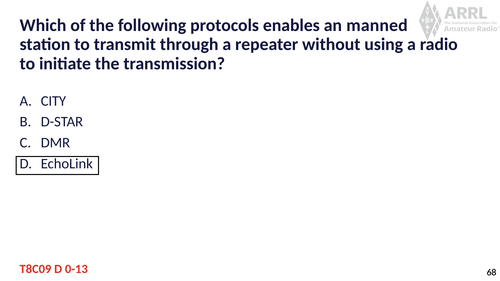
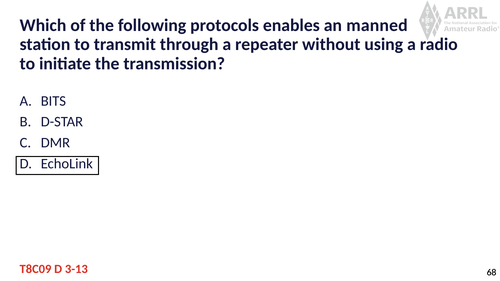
CITY: CITY -> BITS (53, 101)
0-13: 0-13 -> 3-13 (76, 269)
